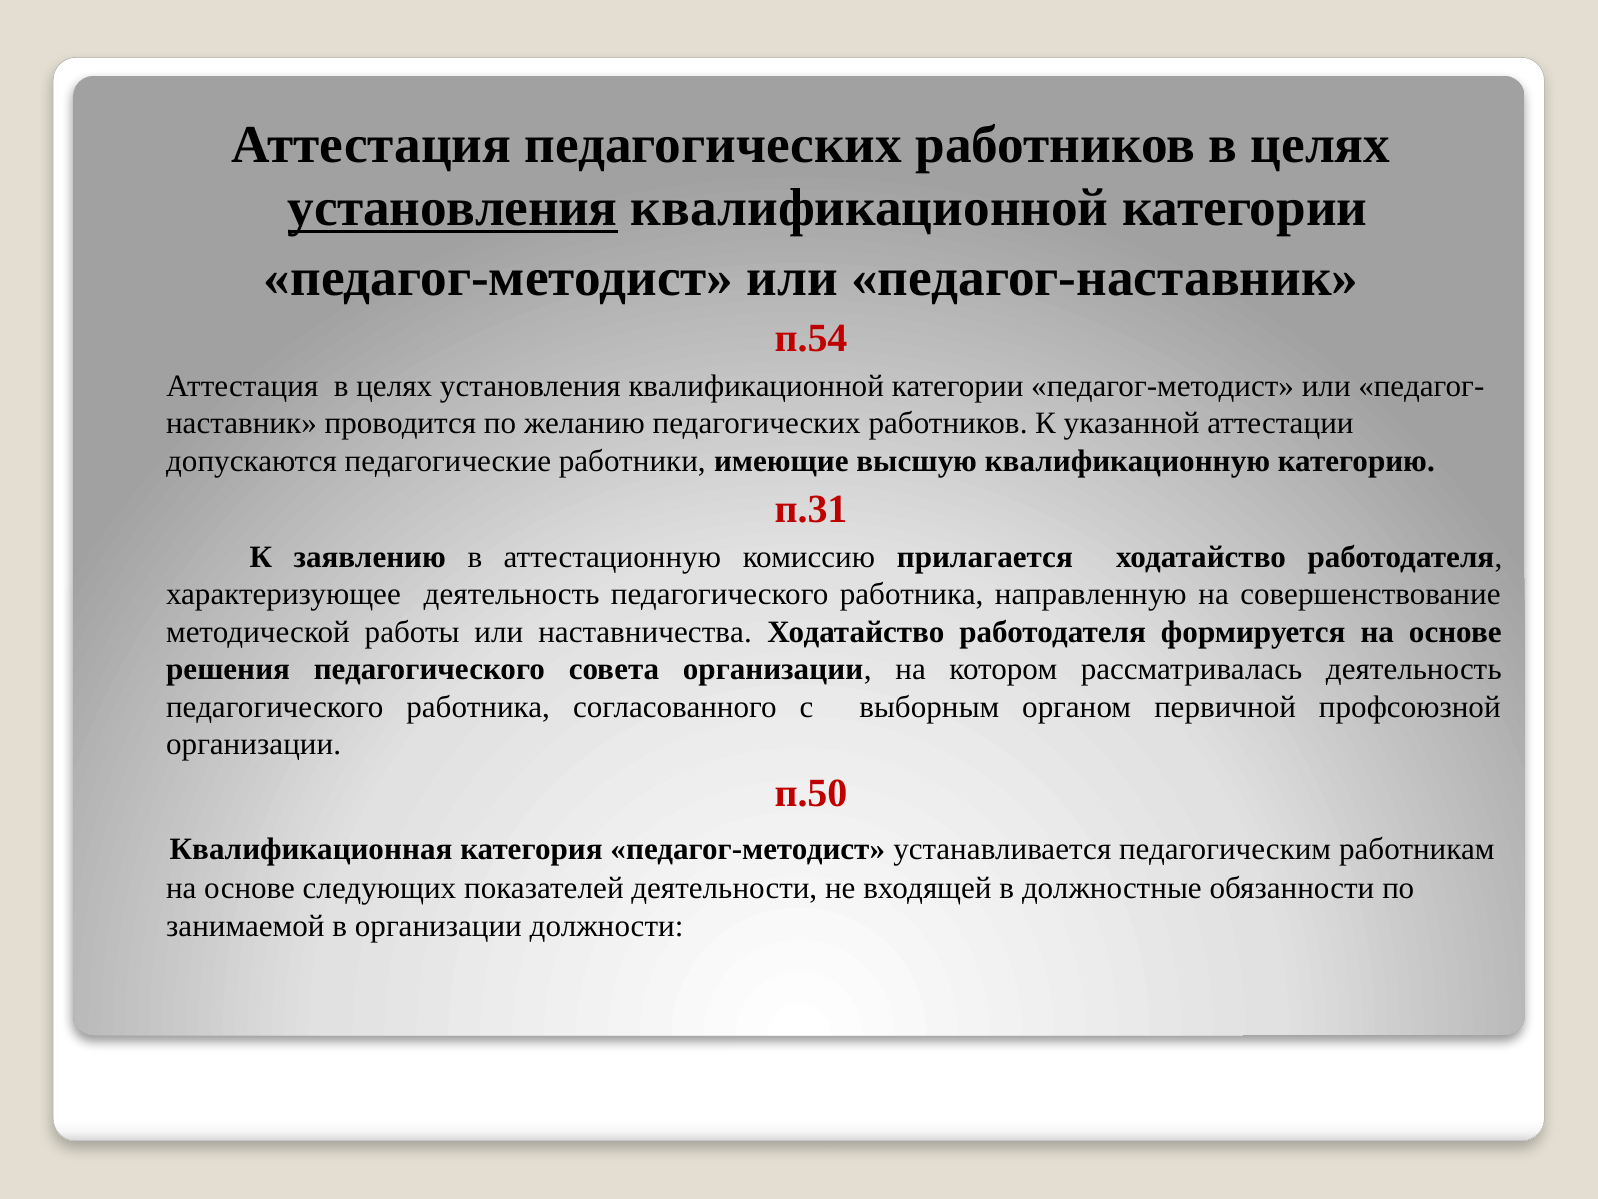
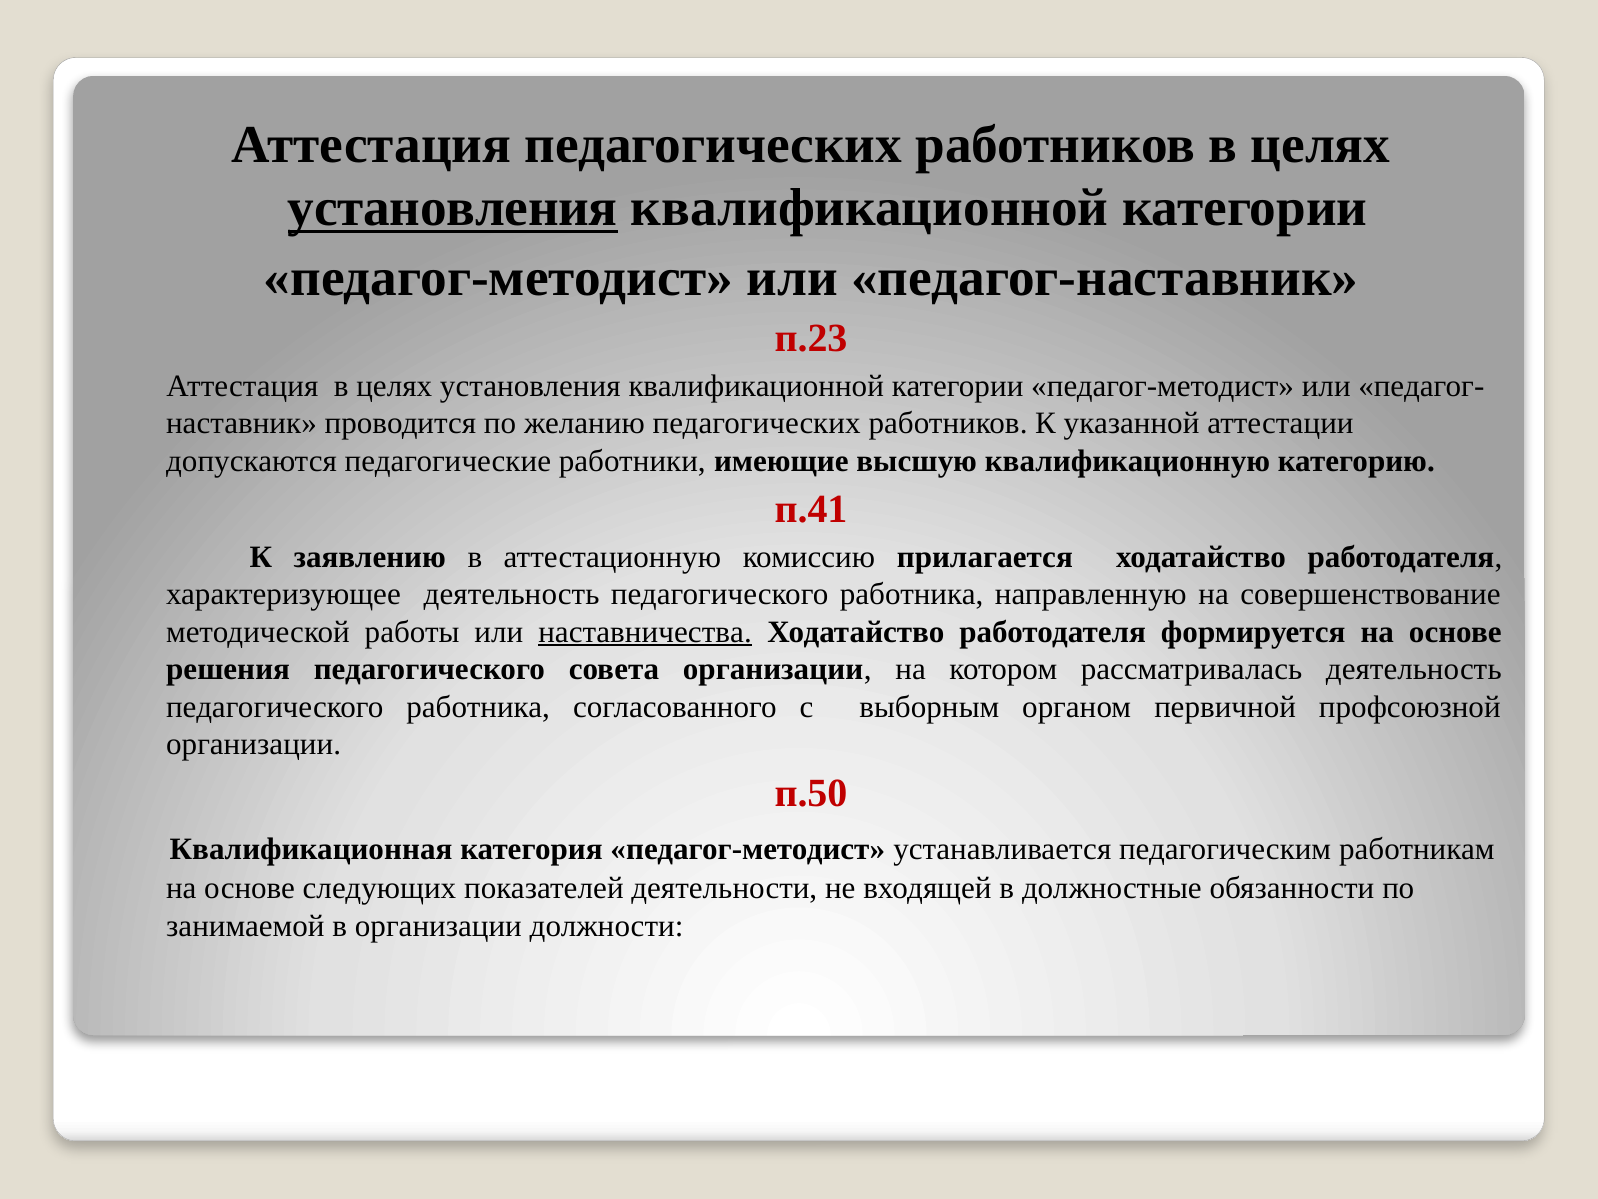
п.54: п.54 -> п.23 (811, 338)
п.31: п.31 -> п.41 (811, 509)
наставничества underline: none -> present (645, 632)
